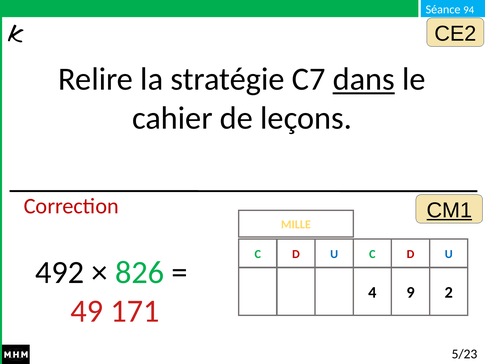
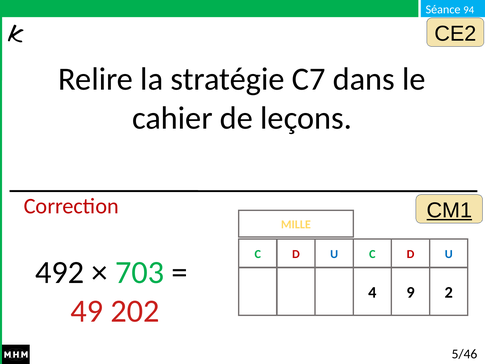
dans underline: present -> none (364, 79)
826: 826 -> 703 (140, 272)
171: 171 -> 202 (135, 311)
5/23: 5/23 -> 5/46 (464, 354)
